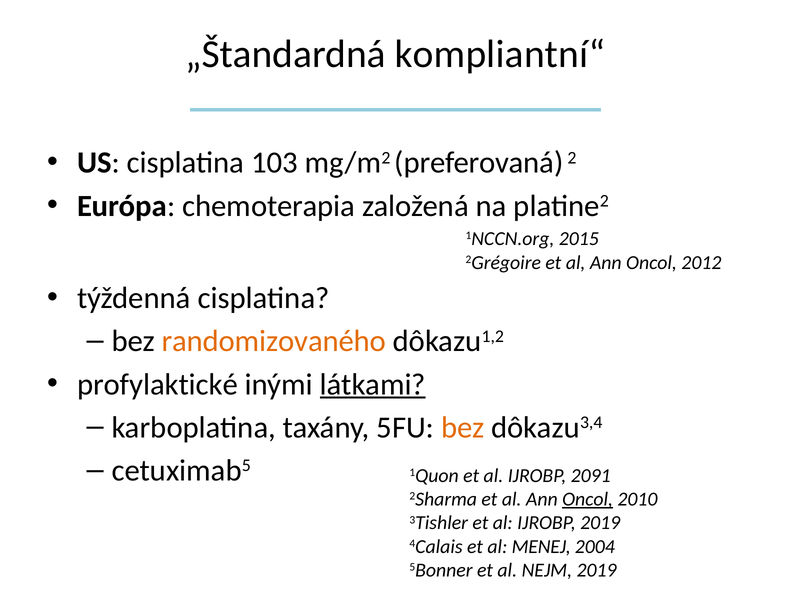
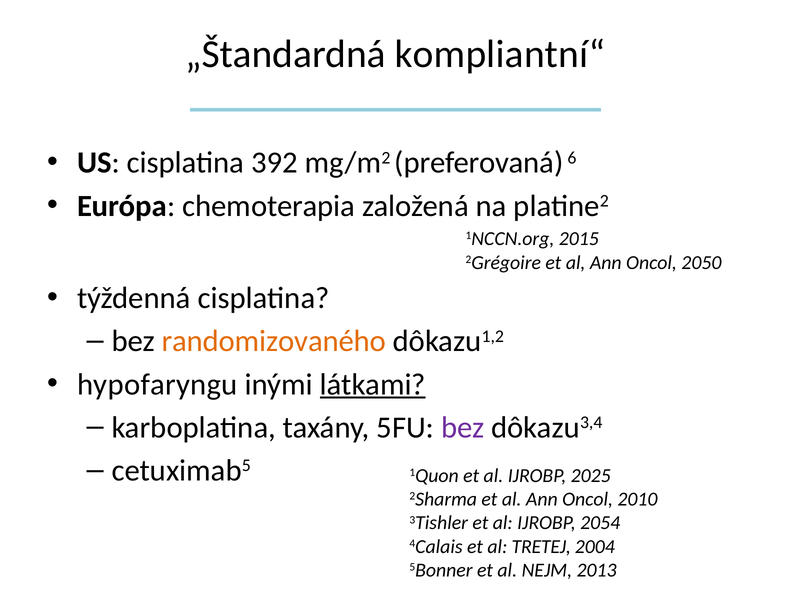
103: 103 -> 392 (274, 163)
2: 2 -> 6 (572, 158)
2012: 2012 -> 2050 (701, 263)
profylaktické: profylaktické -> hypofaryngu (157, 385)
bez colour: orange -> purple (463, 428)
2091: 2091 -> 2025 (591, 476)
Oncol underline: present -> none (588, 499)
IJROBP 2019: 2019 -> 2054 (600, 523)
MENEJ: MENEJ -> TRETEJ (541, 547)
NEJM 2019: 2019 -> 2013 (597, 571)
